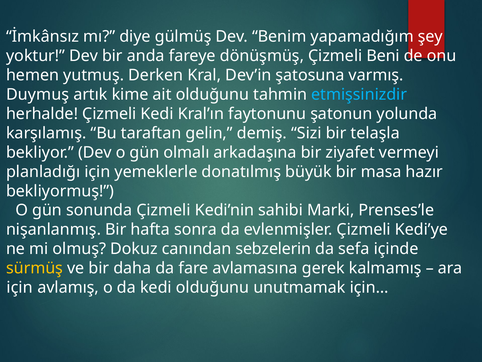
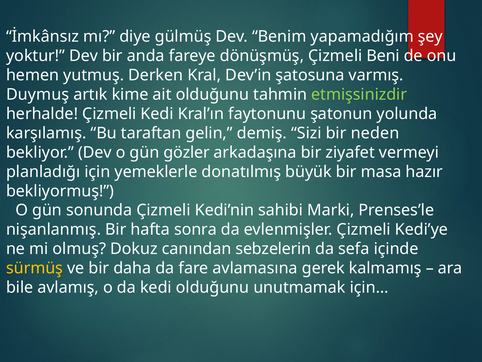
etmişsinizdir colour: light blue -> light green (359, 94)
telaşla: telaşla -> neden (375, 133)
olmalı: olmalı -> gözler (187, 152)
için: için -> bile (20, 287)
